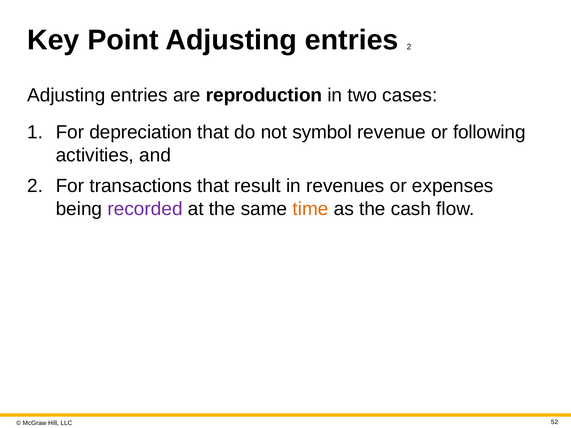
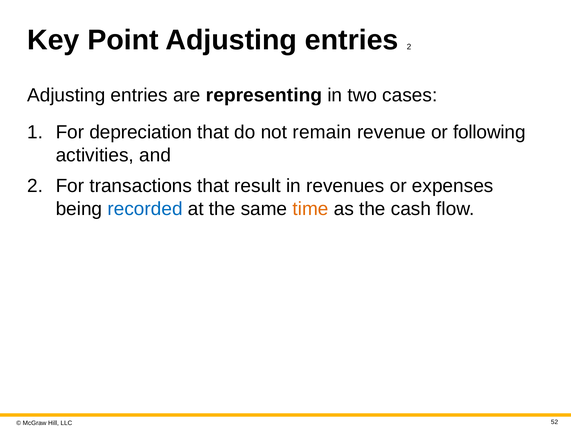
reproduction: reproduction -> representing (264, 95)
symbol: symbol -> remain (322, 132)
recorded colour: purple -> blue (145, 209)
